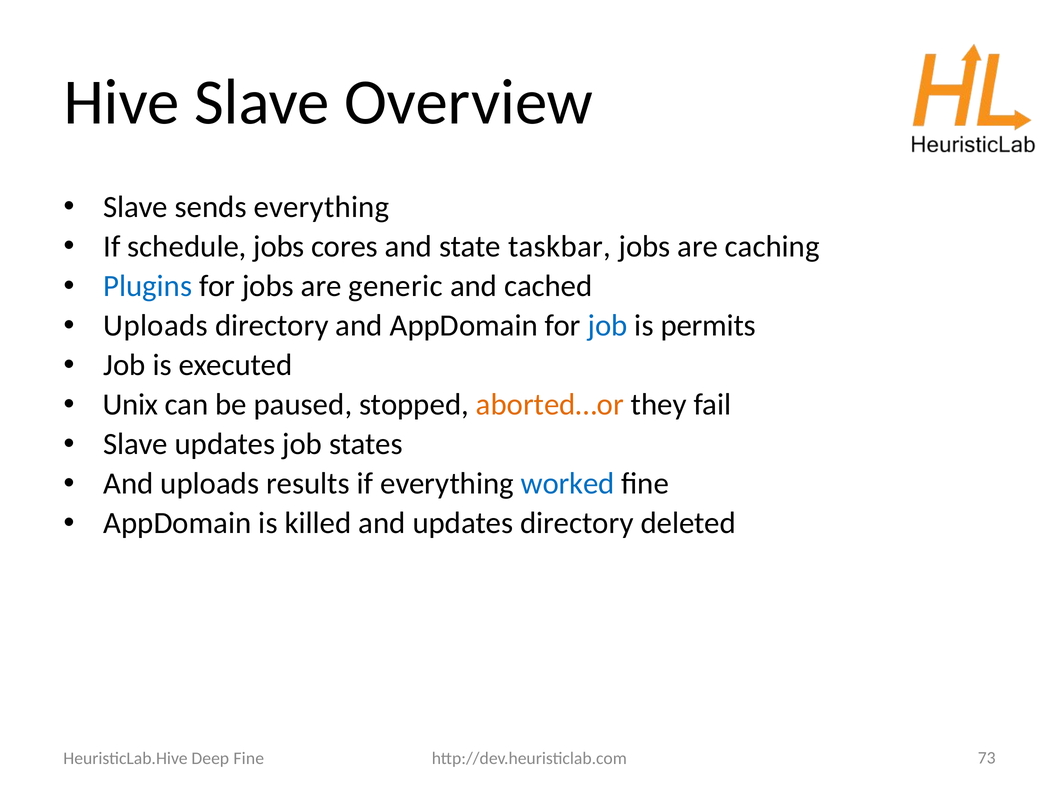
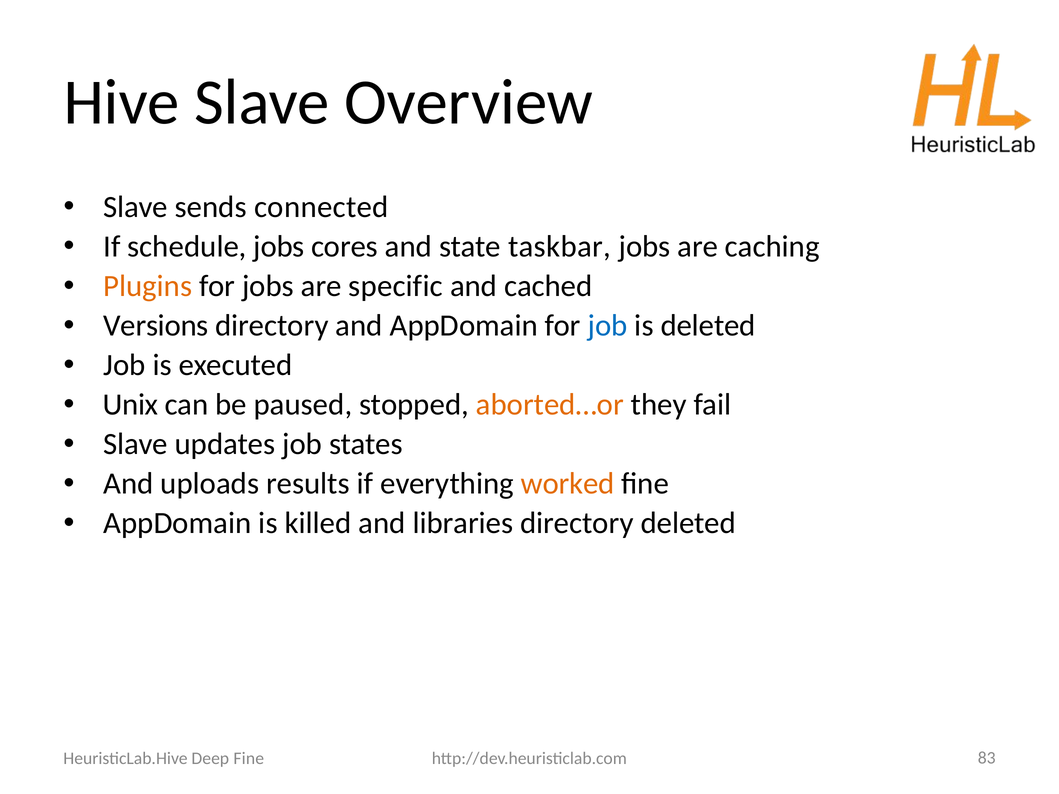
sends everything: everything -> connected (321, 207)
Plugins colour: blue -> orange (148, 286)
generic: generic -> specific (396, 286)
Uploads: Uploads -> Versions (156, 326)
is permits: permits -> deleted (708, 326)
worked colour: blue -> orange (568, 484)
and updates: updates -> libraries (463, 523)
73: 73 -> 83 (987, 758)
